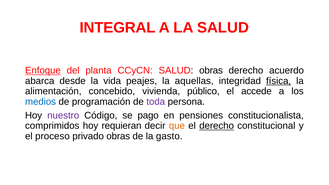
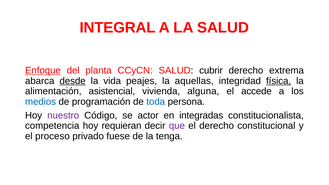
SALUD obras: obras -> cubrir (211, 71)
acuerdo: acuerdo -> extrema (287, 71)
desde underline: none -> present (73, 81)
concebido: concebido -> asistencial (112, 91)
público: público -> alguna (203, 91)
toda colour: purple -> blue (156, 102)
pago: pago -> actor (148, 115)
pensiones: pensiones -> integradas (201, 115)
comprimidos: comprimidos -> competencia (52, 126)
que colour: orange -> purple (177, 126)
derecho underline: present -> none (217, 126)
privado obras: obras -> fuese (118, 136)
gasto: gasto -> tenga (169, 136)
